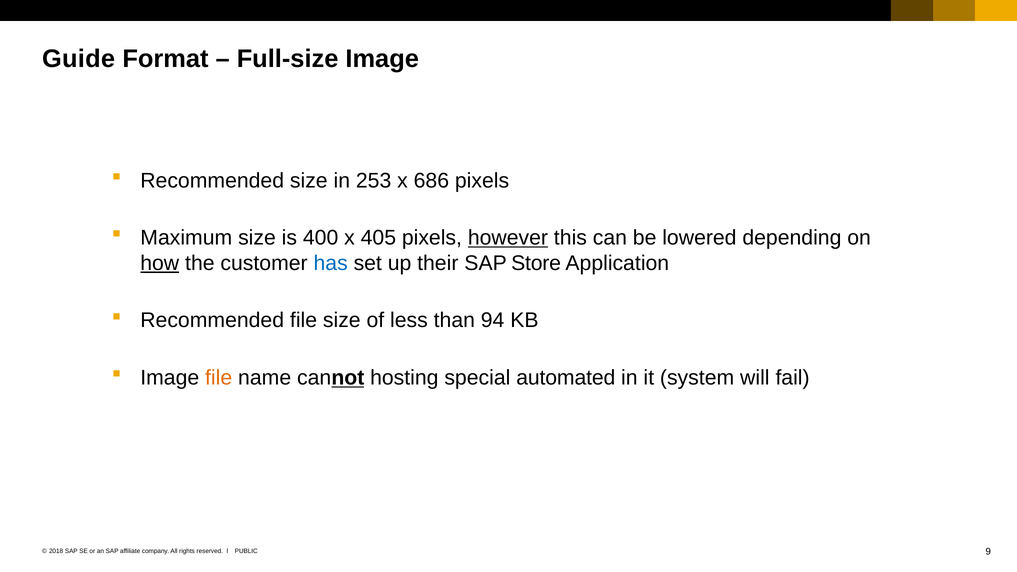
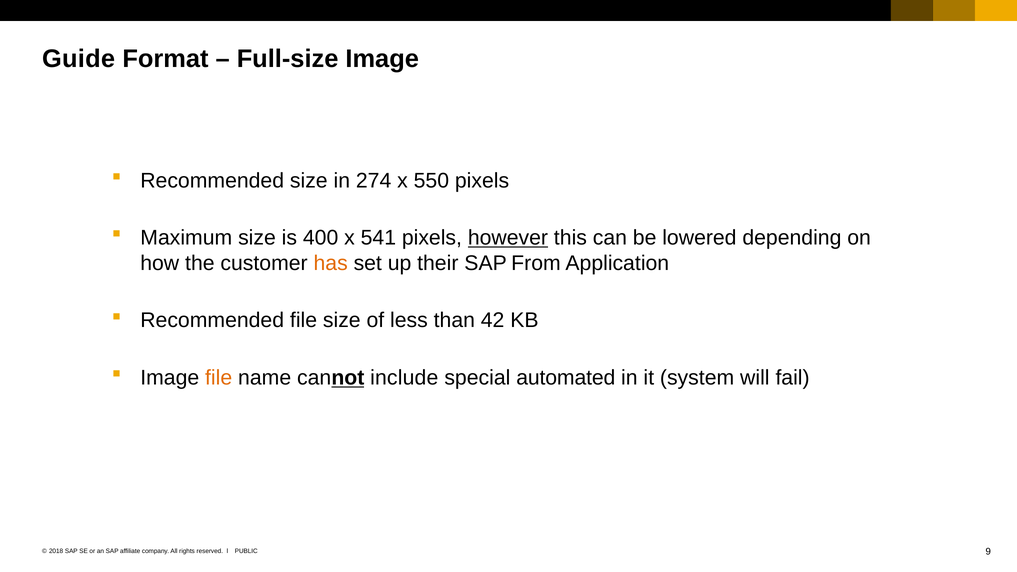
253: 253 -> 274 (374, 181)
686: 686 -> 550 (431, 181)
405: 405 -> 541 (378, 238)
how underline: present -> none (160, 263)
has colour: blue -> orange (331, 263)
Store: Store -> From (536, 263)
94: 94 -> 42 (493, 320)
hosting: hosting -> include (404, 378)
